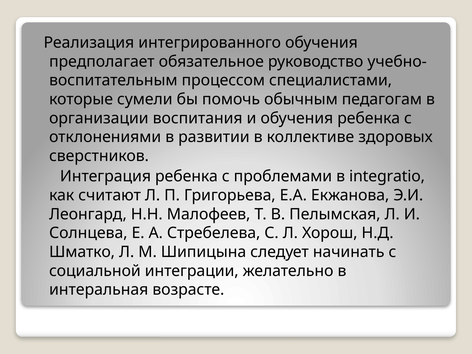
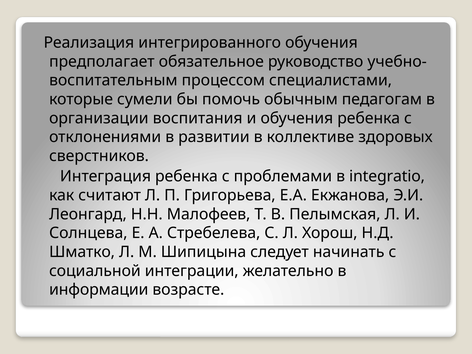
интеральная: интеральная -> информации (99, 290)
